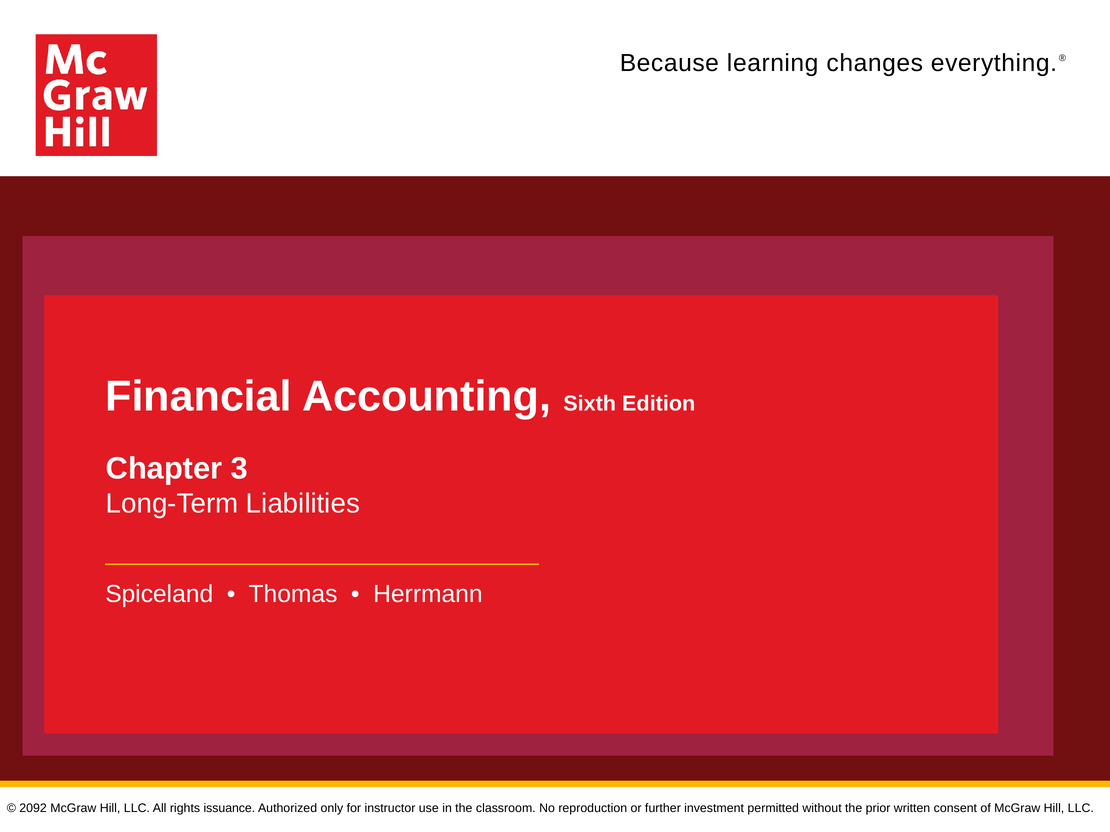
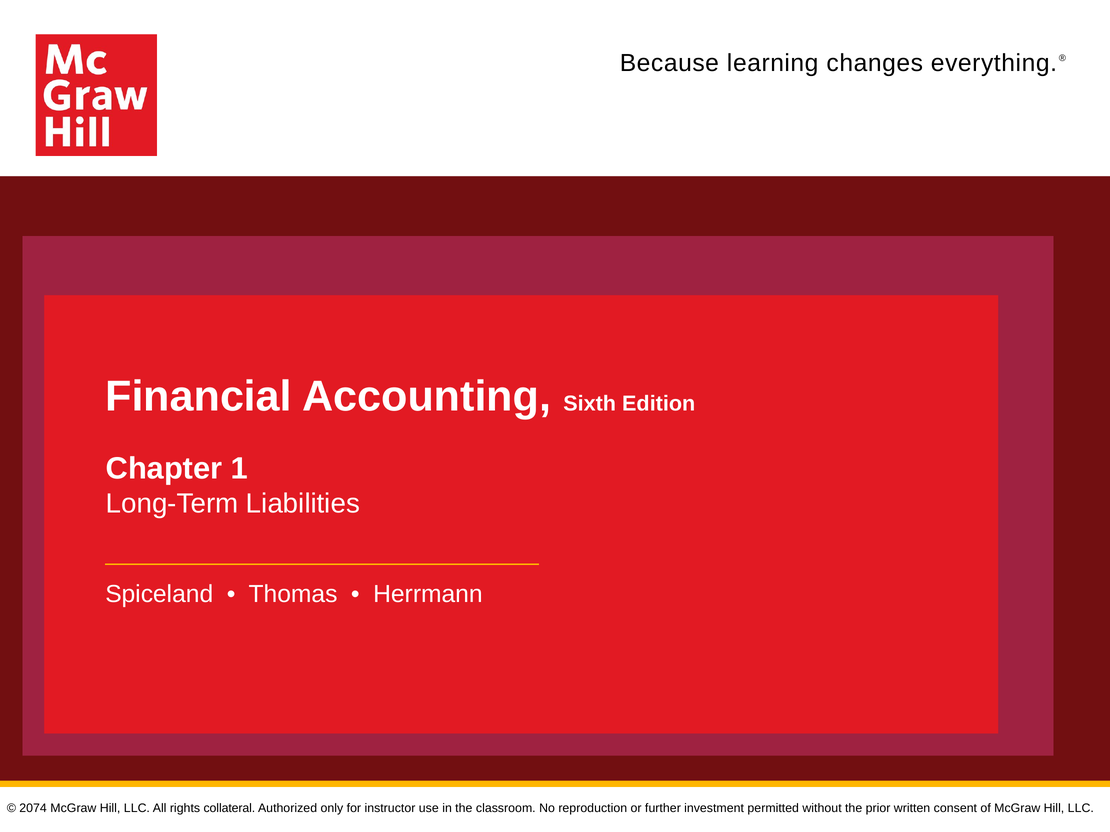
3: 3 -> 1 (240, 469)
2092: 2092 -> 2074 (33, 809)
issuance: issuance -> collateral (229, 809)
